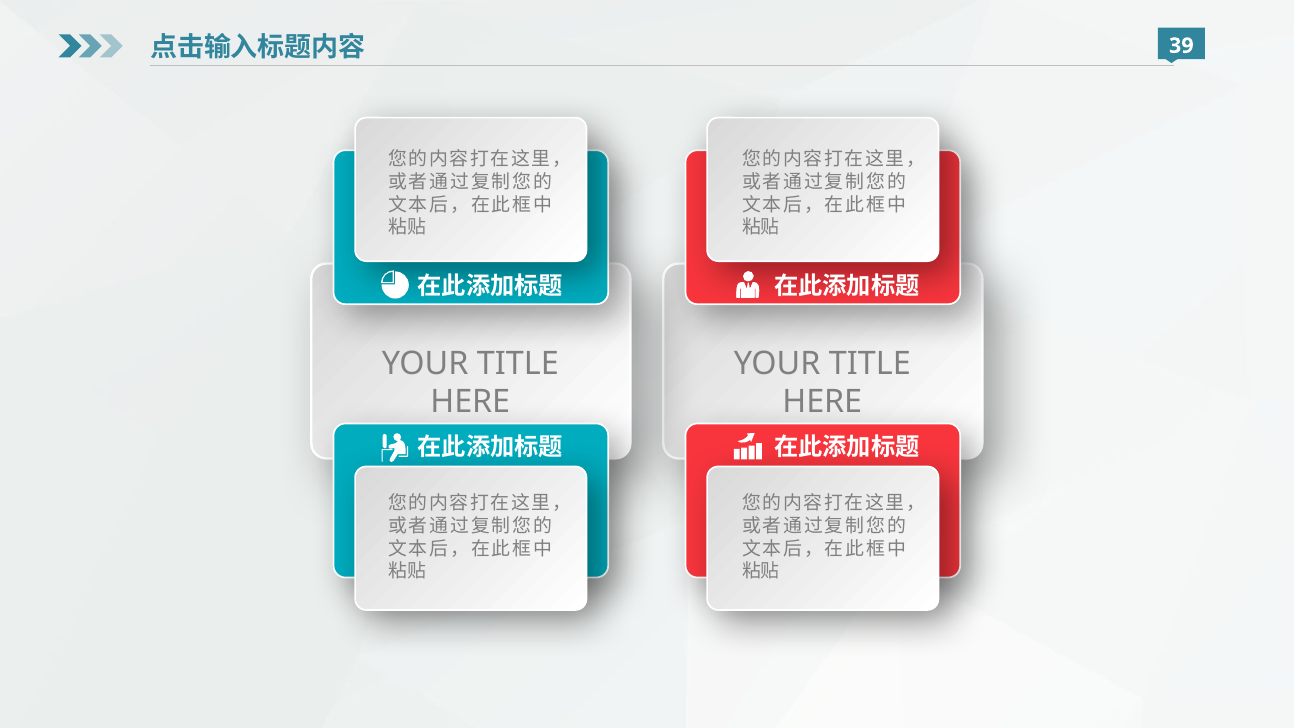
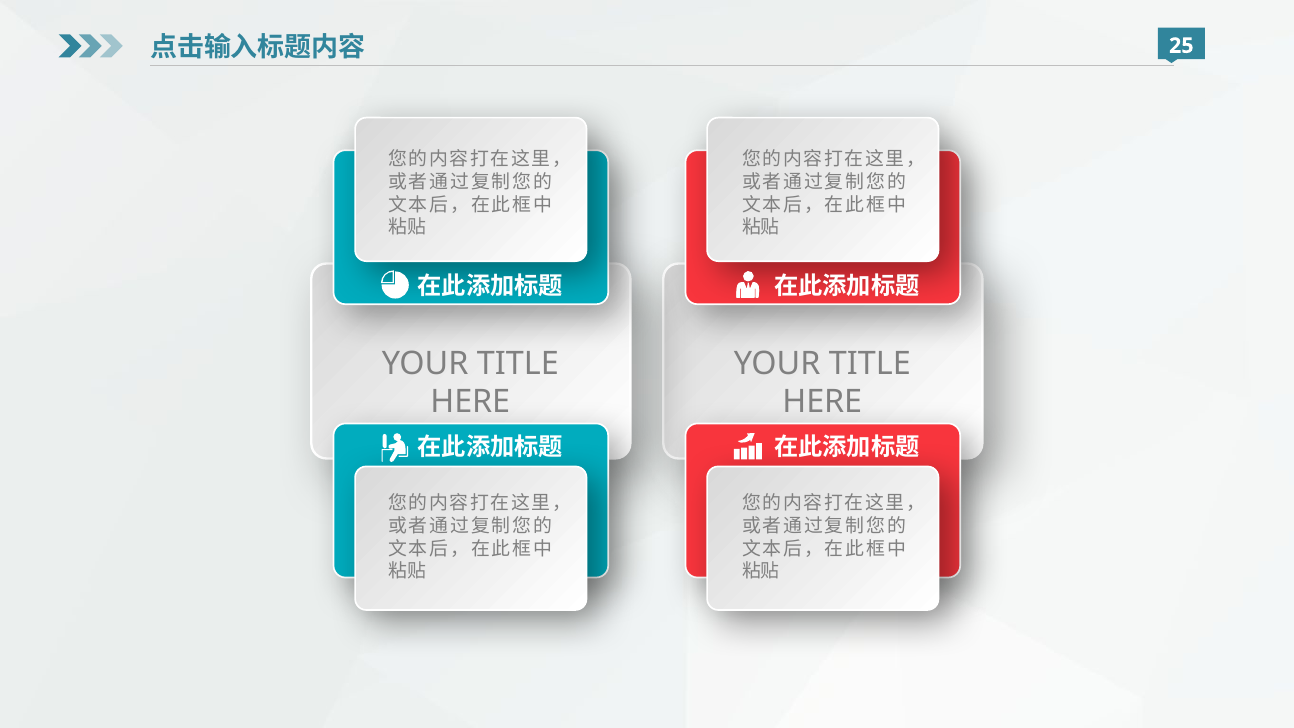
39: 39 -> 25 (1181, 46)
